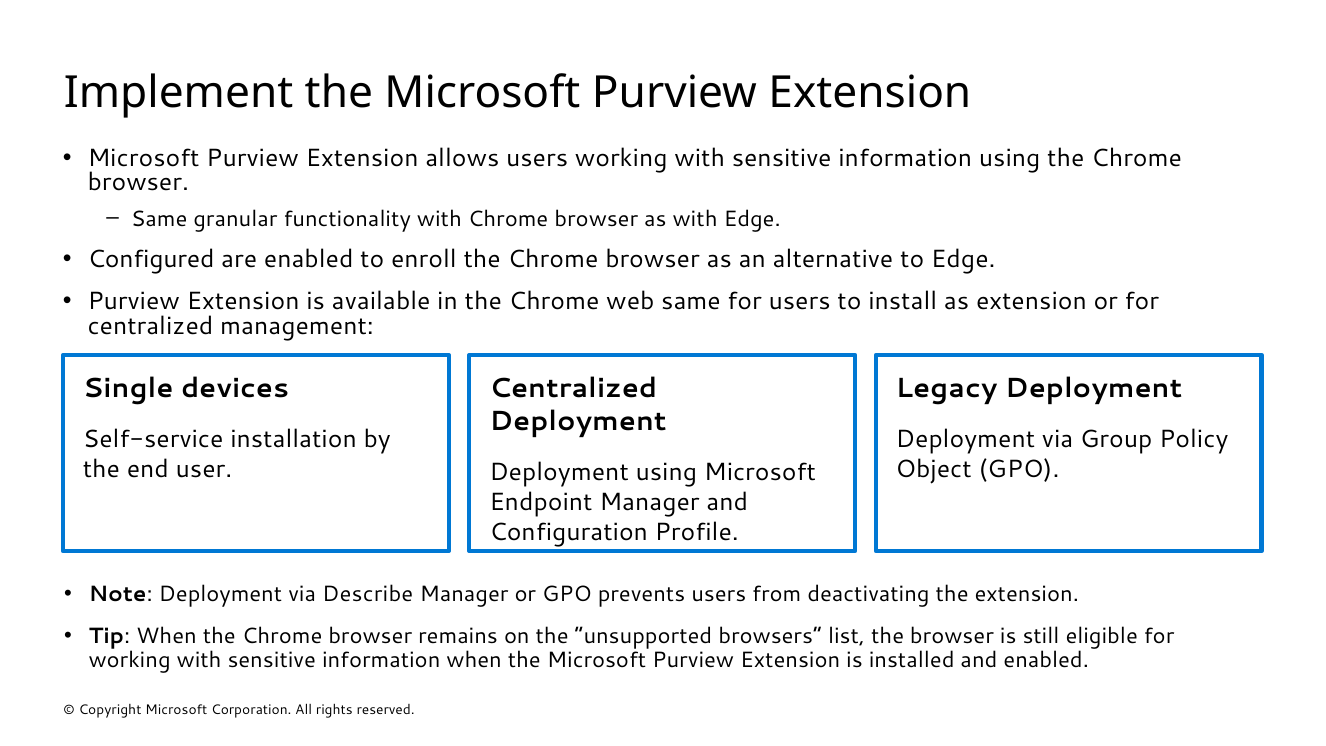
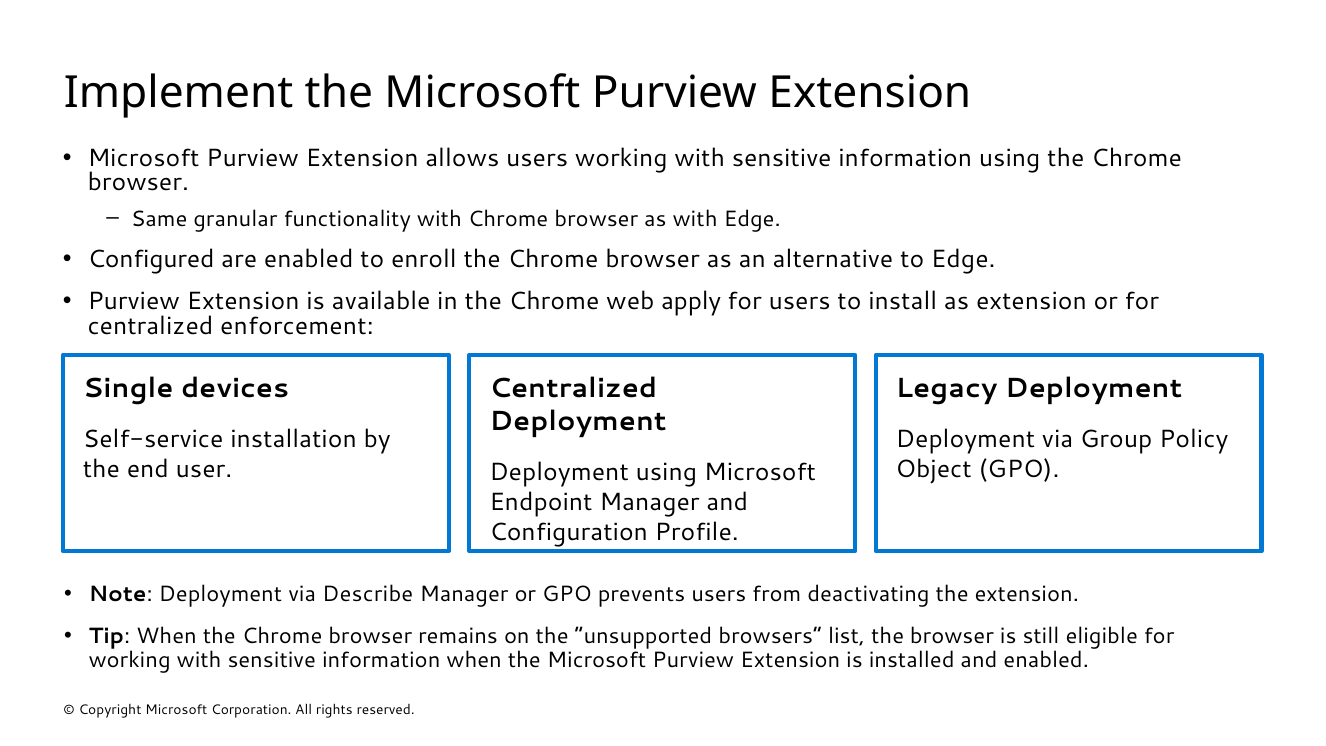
web same: same -> apply (691, 301)
management: management -> enforcement (297, 326)
